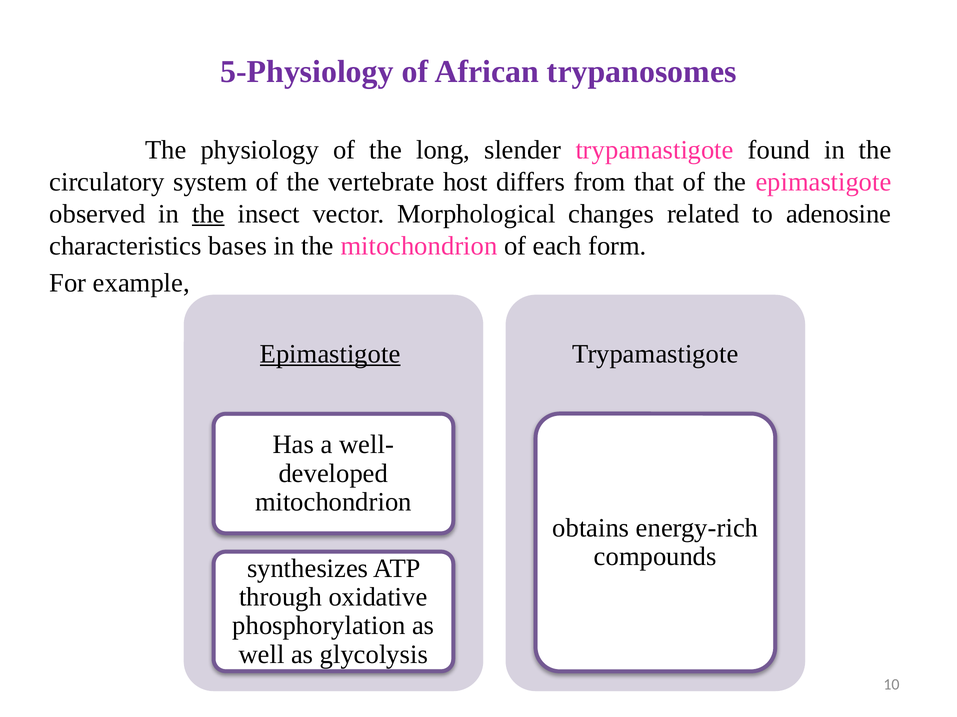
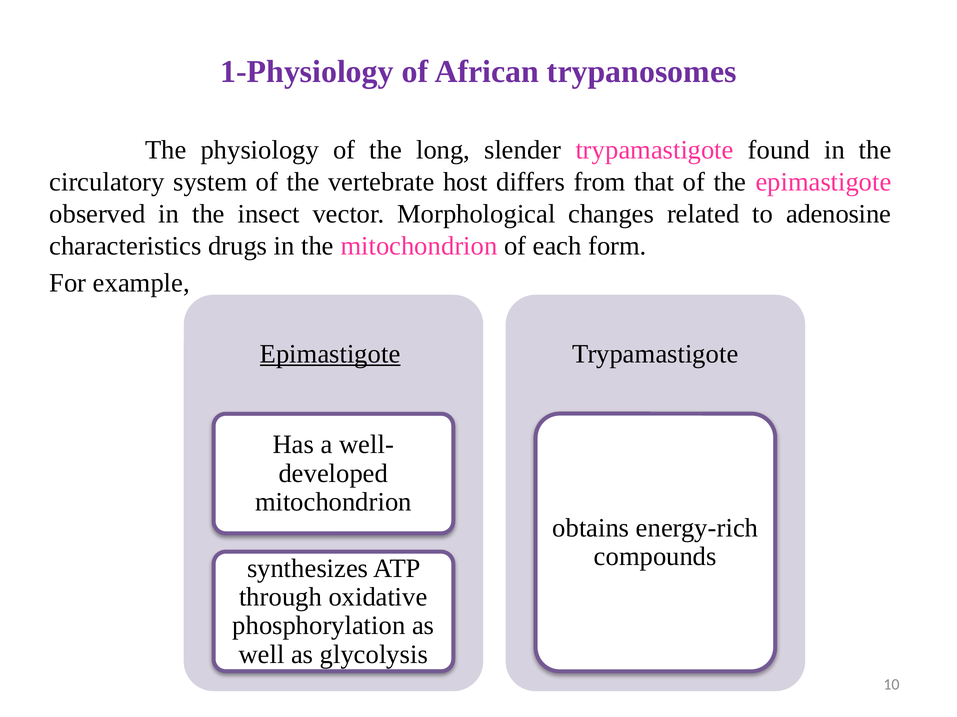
5-Physiology: 5-Physiology -> 1-Physiology (307, 72)
the underline: present -> none (208, 214)
bases: bases -> drugs (238, 246)
